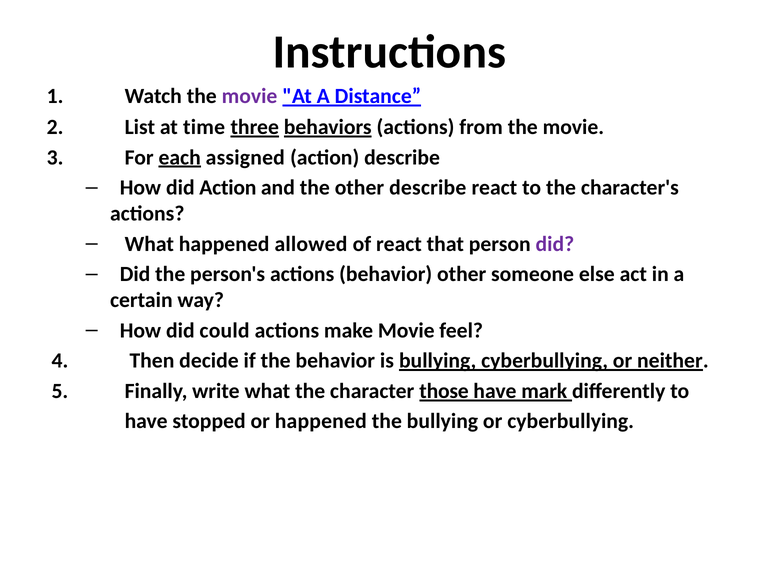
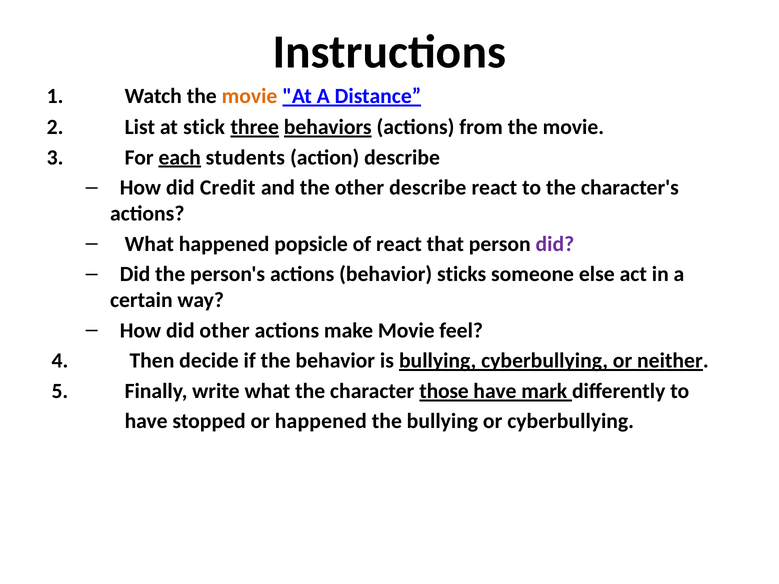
movie colour: purple -> orange (250, 96)
time: time -> stick (204, 127)
assigned: assigned -> students (245, 157)
did Action: Action -> Credit (228, 188)
allowed: allowed -> popsicle (311, 244)
behavior other: other -> sticks (462, 274)
did could: could -> other (225, 331)
